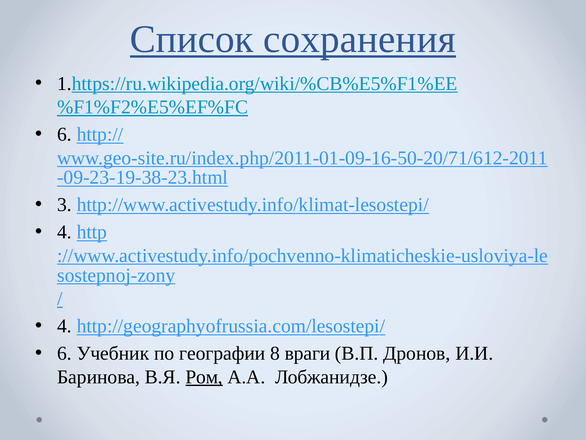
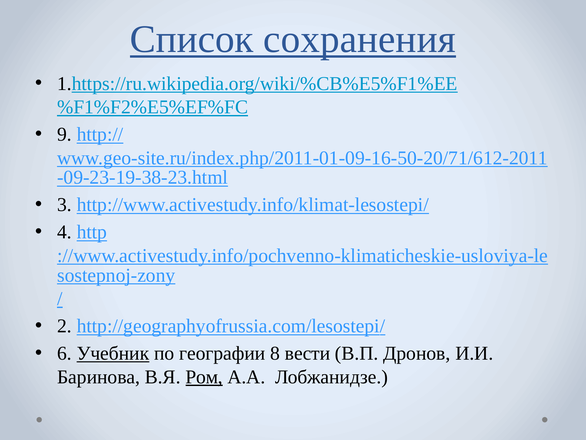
6: 6 -> 9 (64, 134)
4: 4 -> 2 (64, 326)
Учебник underline: none -> present (113, 353)
враги: враги -> вести (308, 353)
